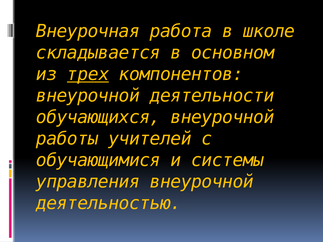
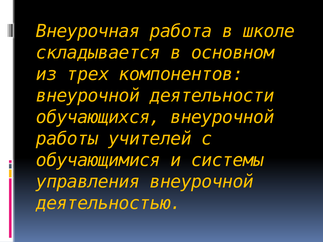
трех underline: present -> none (88, 74)
